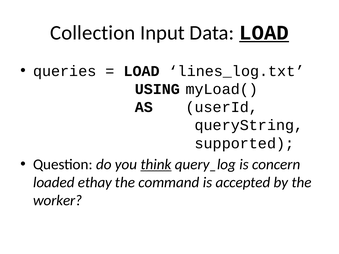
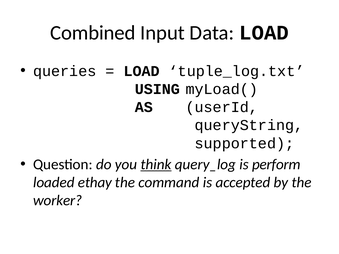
Collection: Collection -> Combined (93, 33)
LOAD underline: present -> none (264, 33)
lines_log.txt: lines_log.txt -> tuple_log.txt (237, 71)
concern: concern -> perform (276, 165)
